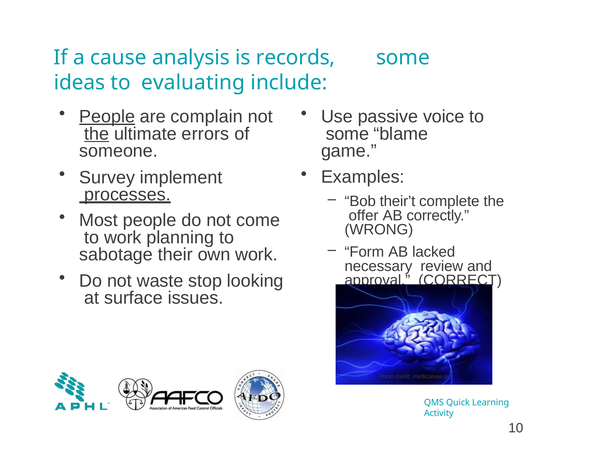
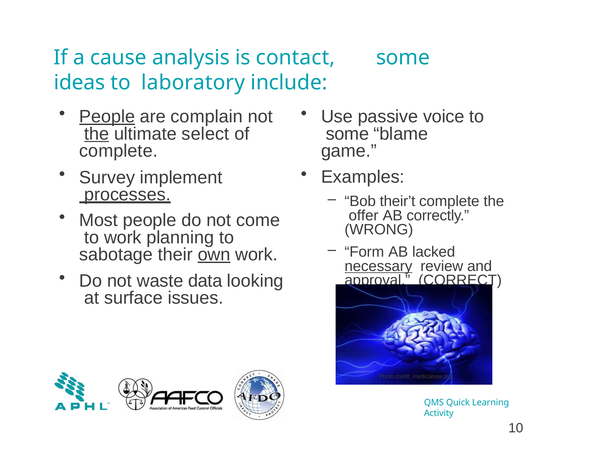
records: records -> contact (295, 57)
evaluating: evaluating -> laboratory (193, 83)
errors: errors -> select (205, 134)
someone: someone -> complete (118, 151)
own underline: none -> present (214, 254)
necessary underline: none -> present (378, 266)
stop: stop -> data (205, 281)
